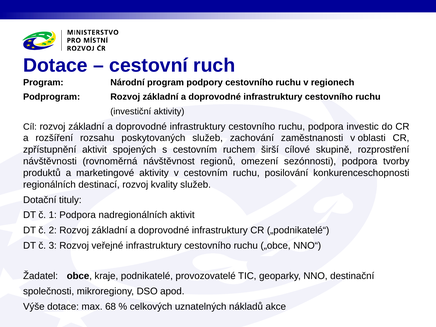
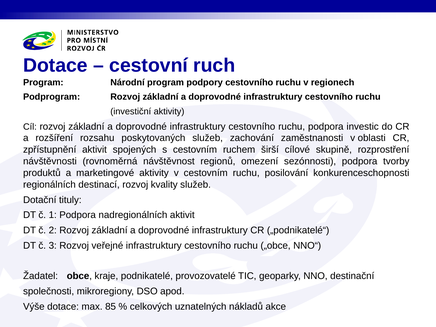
68: 68 -> 85 (111, 307)
